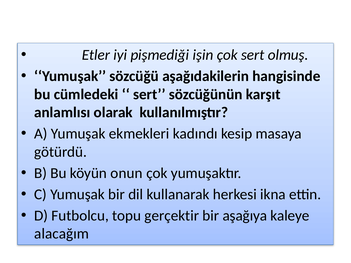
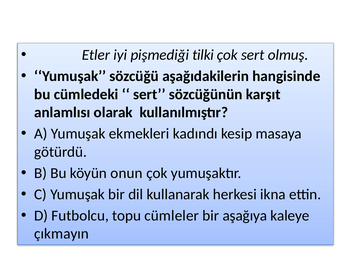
işin: işin -> tilki (203, 55)
gerçektir: gerçektir -> cümleler (172, 216)
alacağım: alacağım -> çıkmayın (62, 234)
